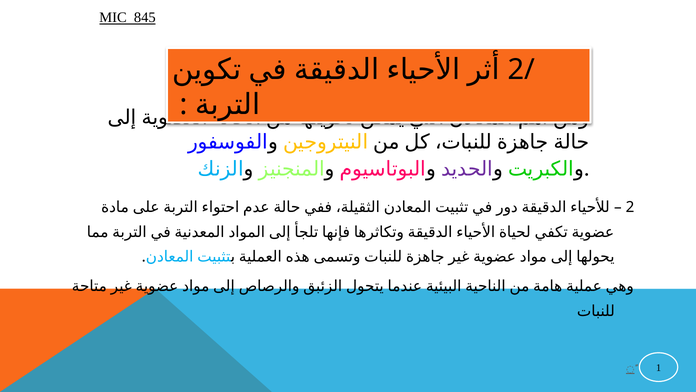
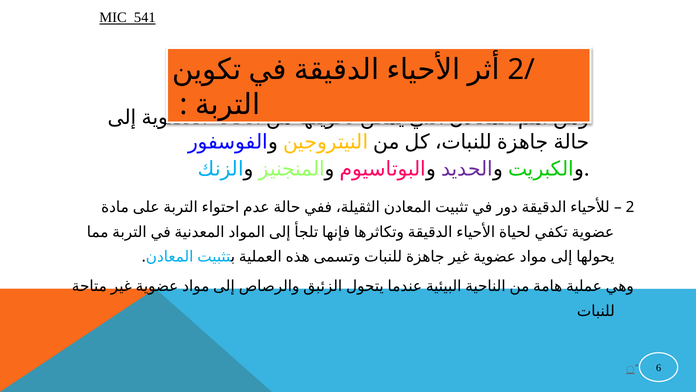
845: 845 -> 541 (145, 18)
1: 1 -> 6 (659, 367)
